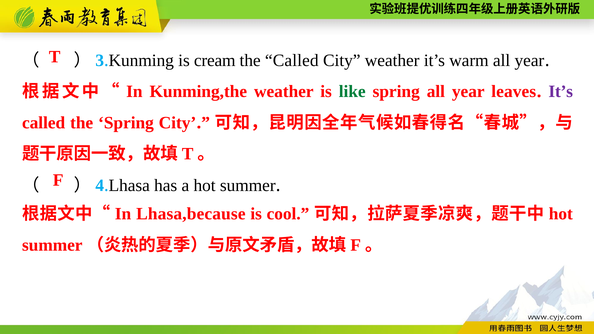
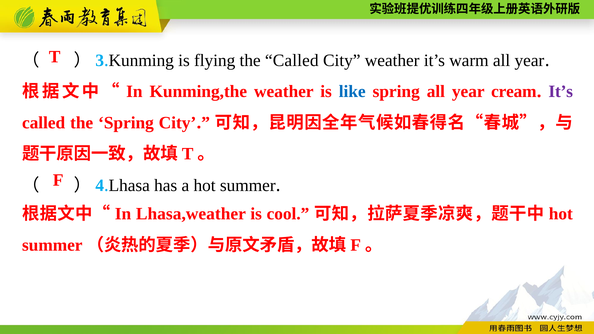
cream: cream -> flying (215, 61)
like colour: green -> blue (352, 91)
leaves: leaves -> cream (514, 91)
Lhasa,because: Lhasa,because -> Lhasa,weather (191, 214)
